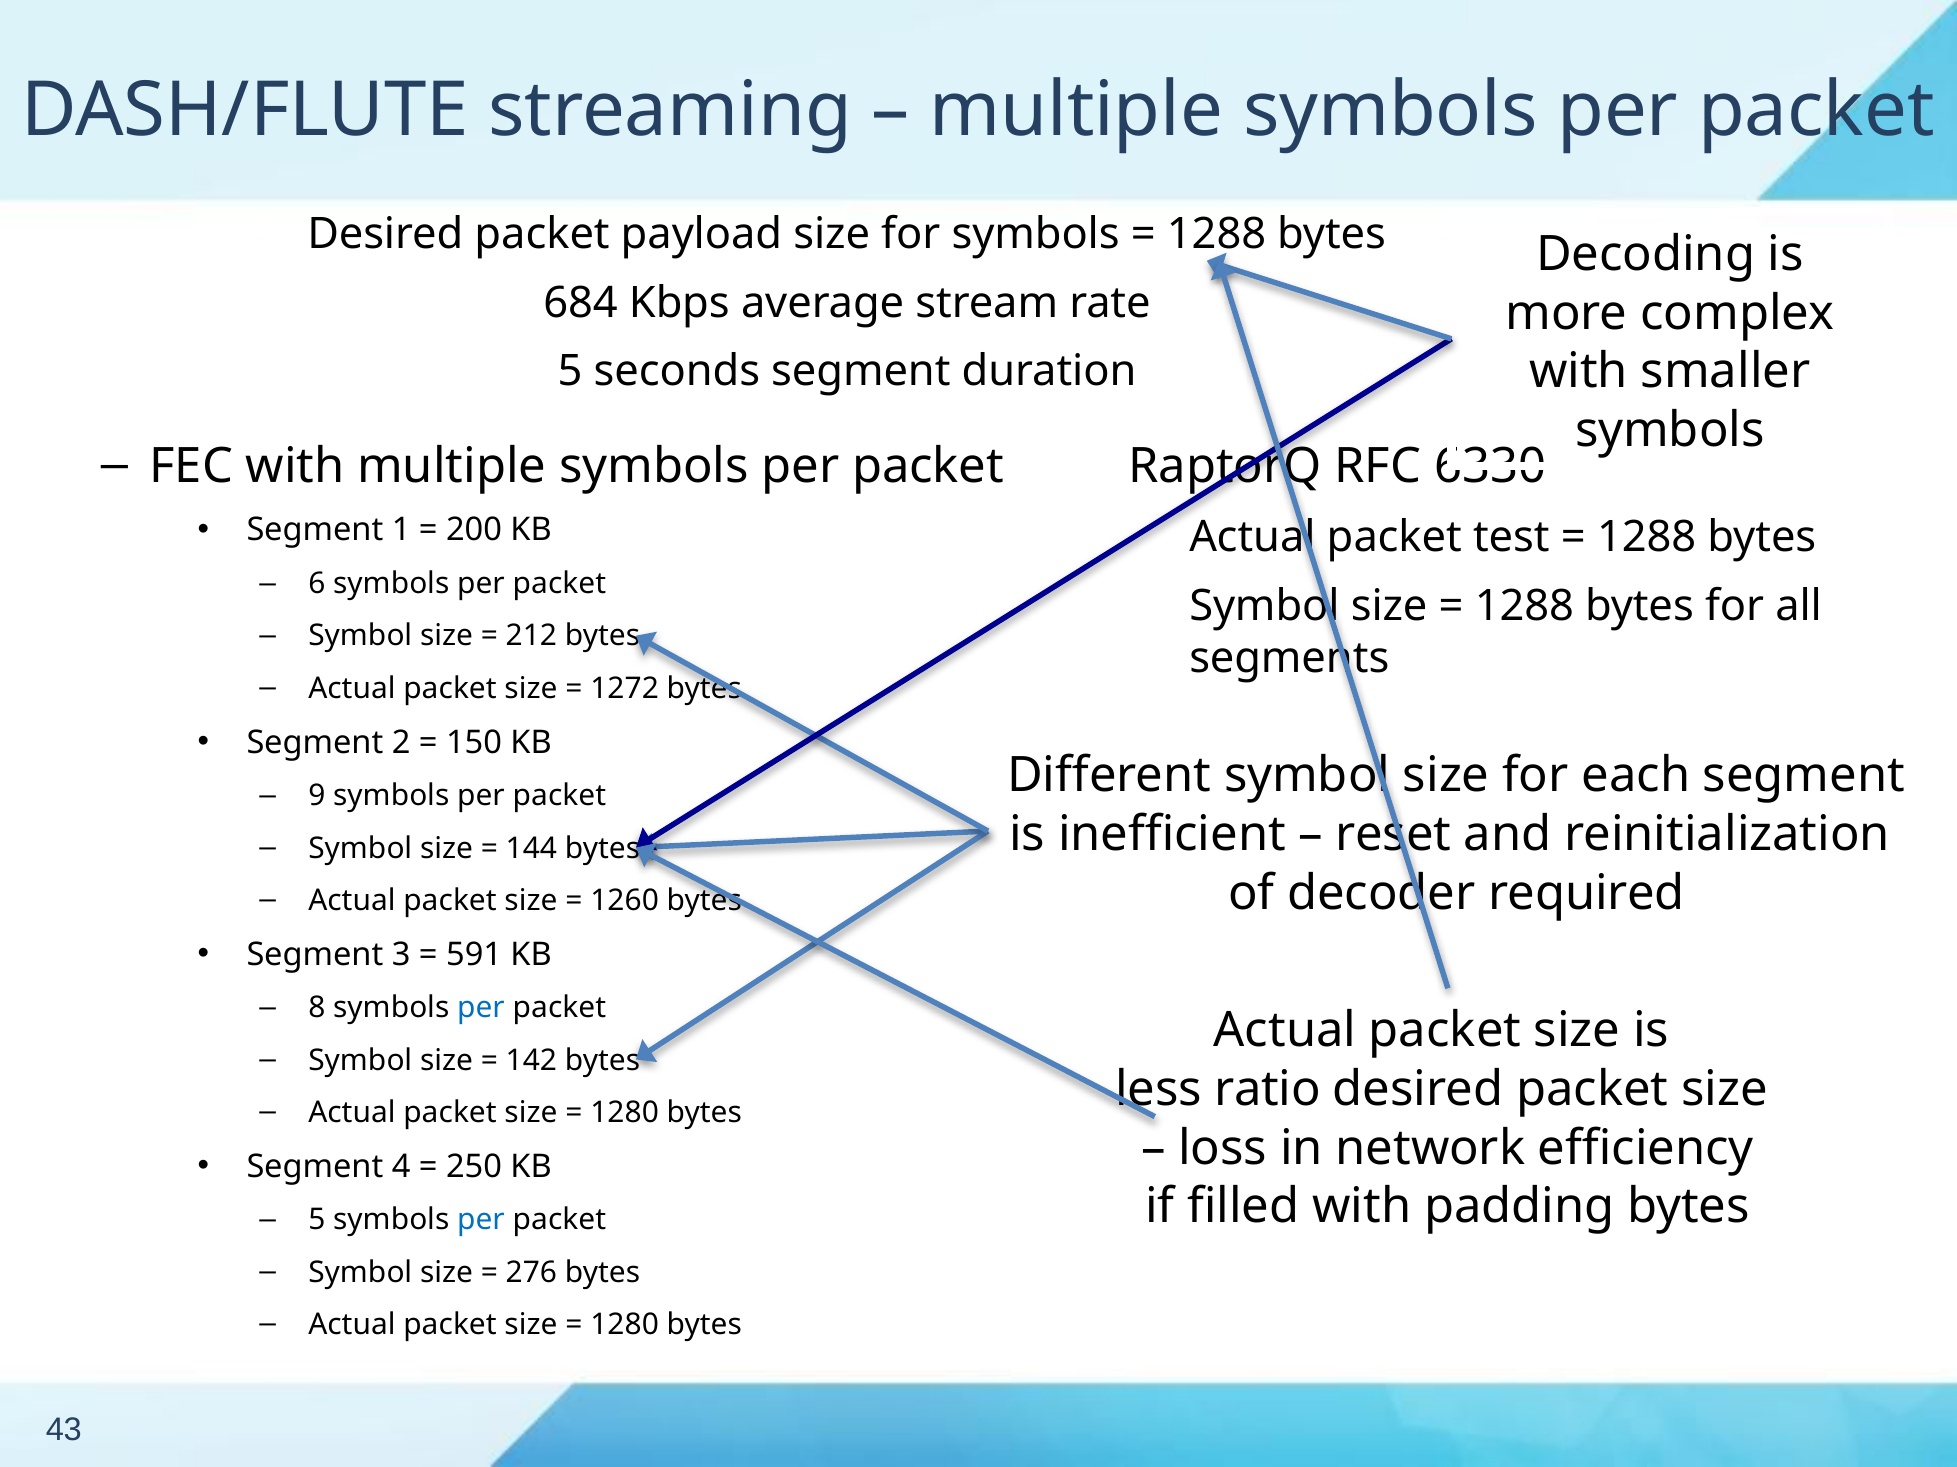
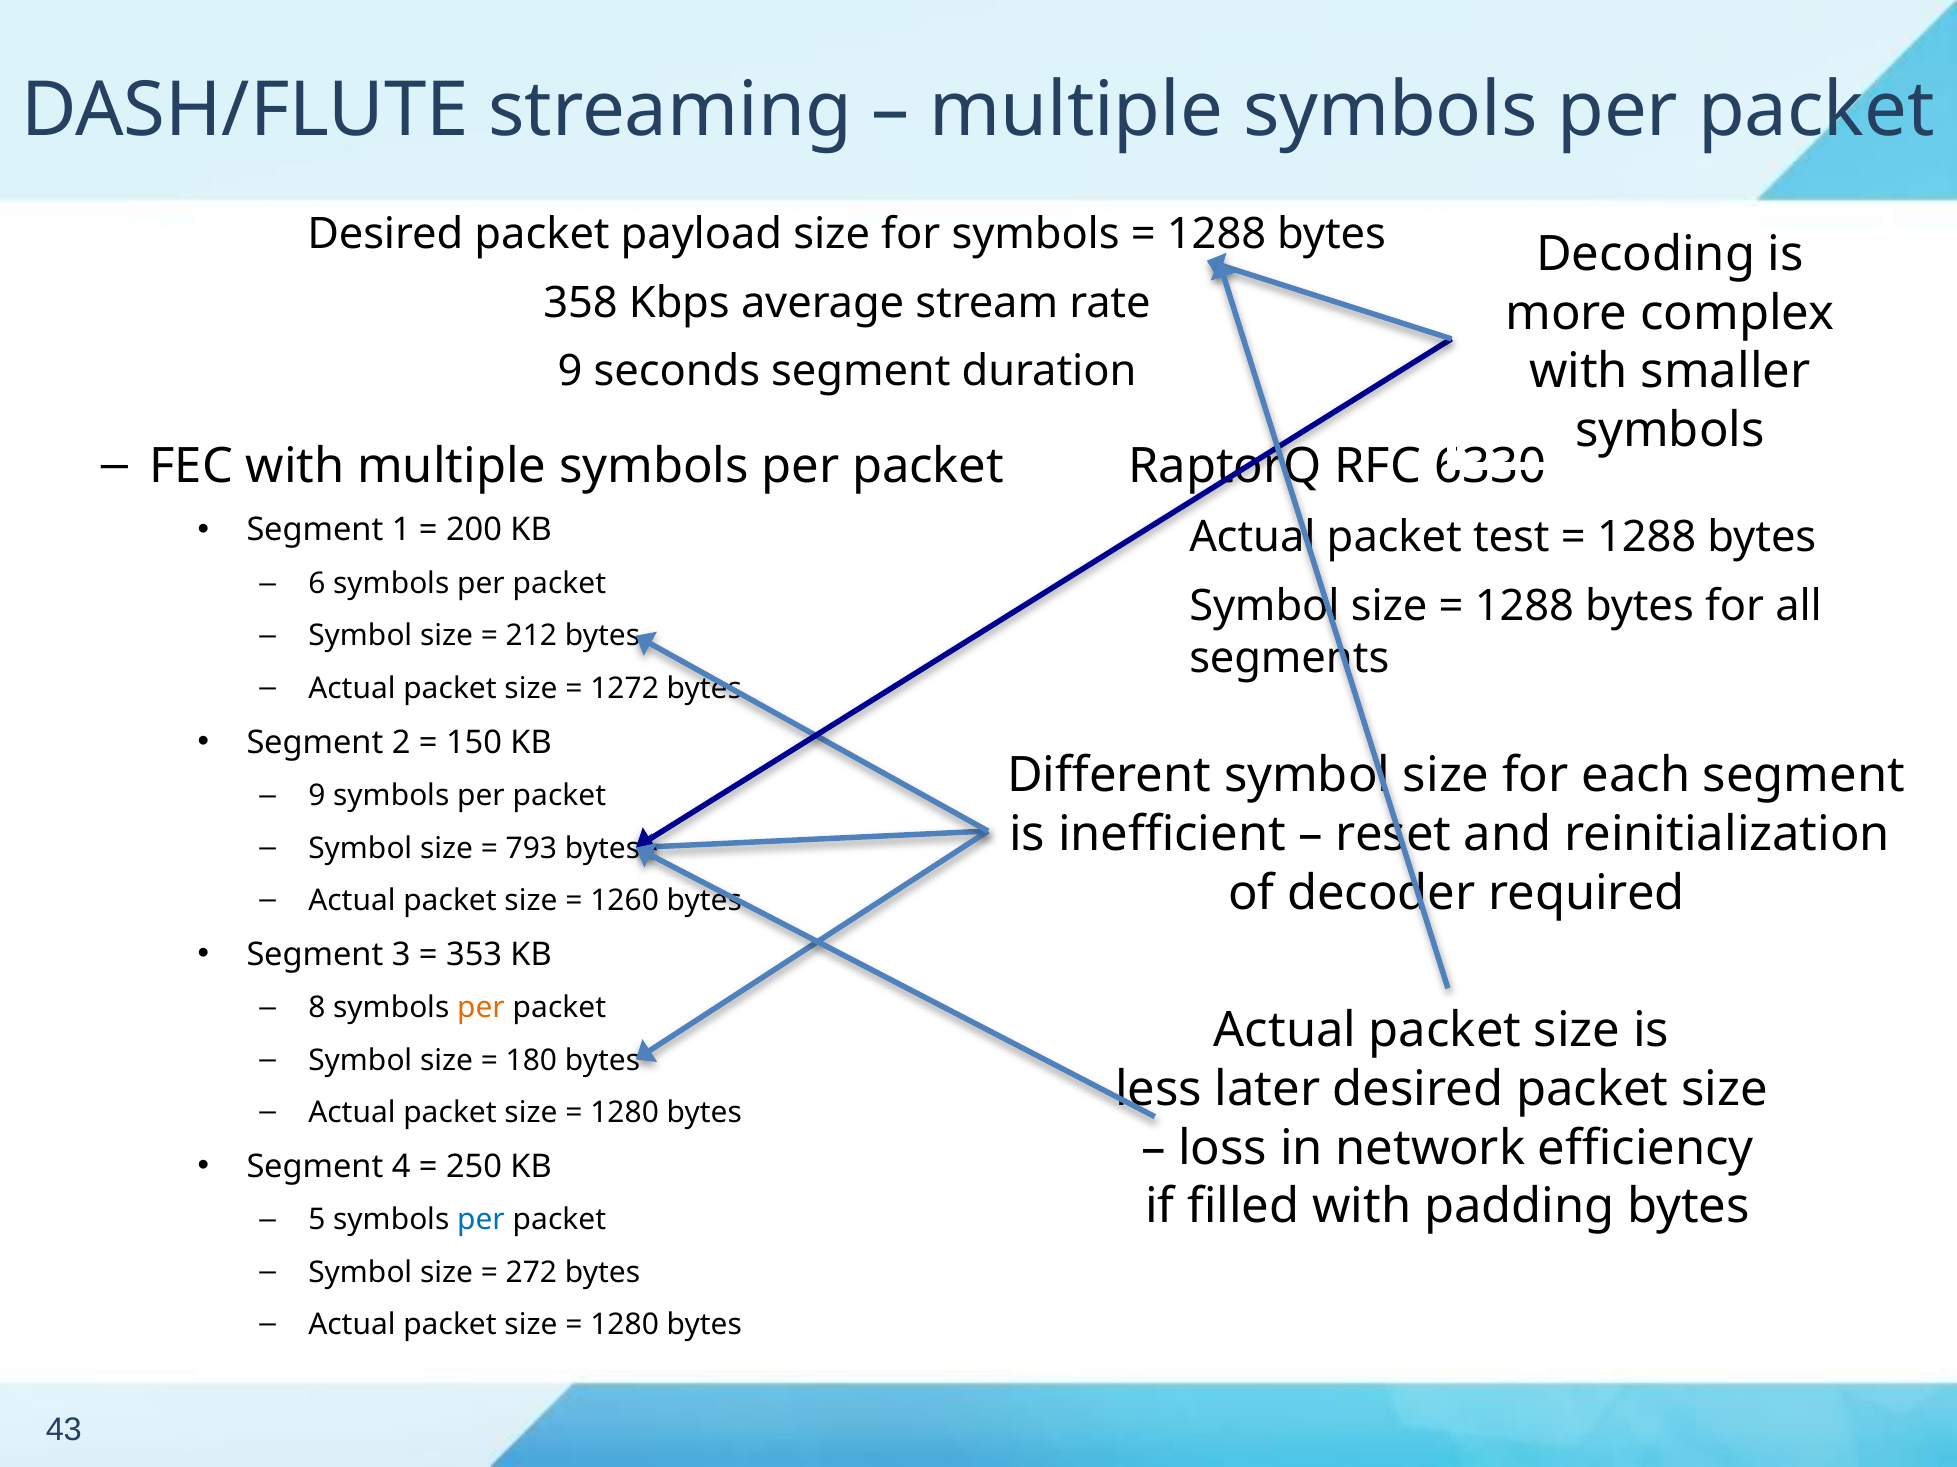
684: 684 -> 358 (581, 303)
5: 5 -> 9 (570, 372)
144: 144 -> 793 (531, 849)
591: 591 -> 353 (474, 955)
per colour: blue -> orange (481, 1009)
142: 142 -> 180 (531, 1061)
ratio: ratio -> later (1268, 1090)
276: 276 -> 272 (531, 1273)
